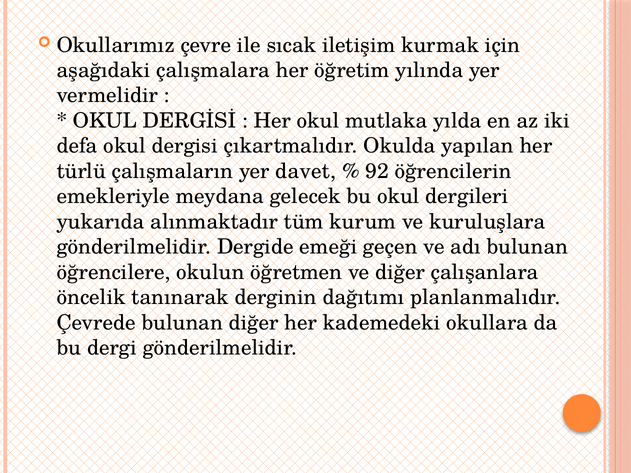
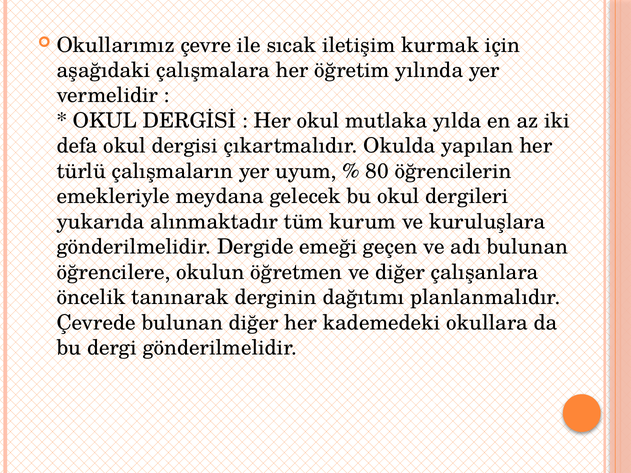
davet: davet -> uyum (306, 171)
92: 92 -> 80 (377, 171)
